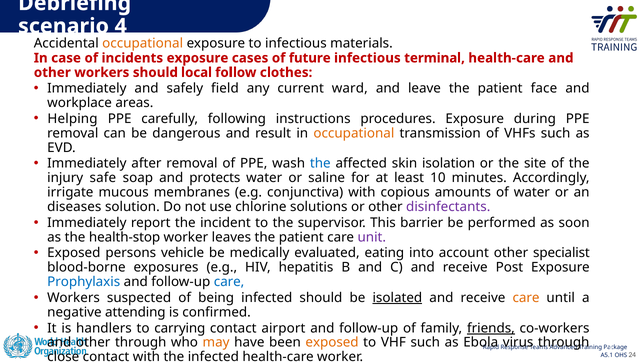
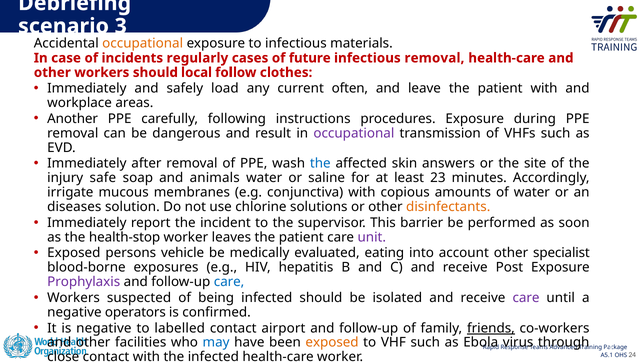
scenario 4: 4 -> 3 (121, 26)
incidents exposure: exposure -> regularly (197, 58)
infectious terminal: terminal -> removal (434, 58)
field: field -> load (225, 88)
ward: ward -> often (350, 88)
patient face: face -> with (544, 88)
Helping: Helping -> Another (73, 119)
occupational colour: orange -> purple (354, 133)
isolation: isolation -> answers (449, 164)
protects: protects -> animals (215, 178)
10: 10 -> 23 (438, 178)
disinfectants colour: purple -> orange (448, 207)
Prophylaxis colour: blue -> purple (84, 282)
isolated underline: present -> none (397, 298)
care colour: orange -> purple (526, 298)
attending: attending -> operators (135, 312)
is handlers: handlers -> negative (104, 328)
carrying: carrying -> labelled (180, 328)
other through: through -> facilities (141, 343)
may colour: orange -> blue (216, 343)
